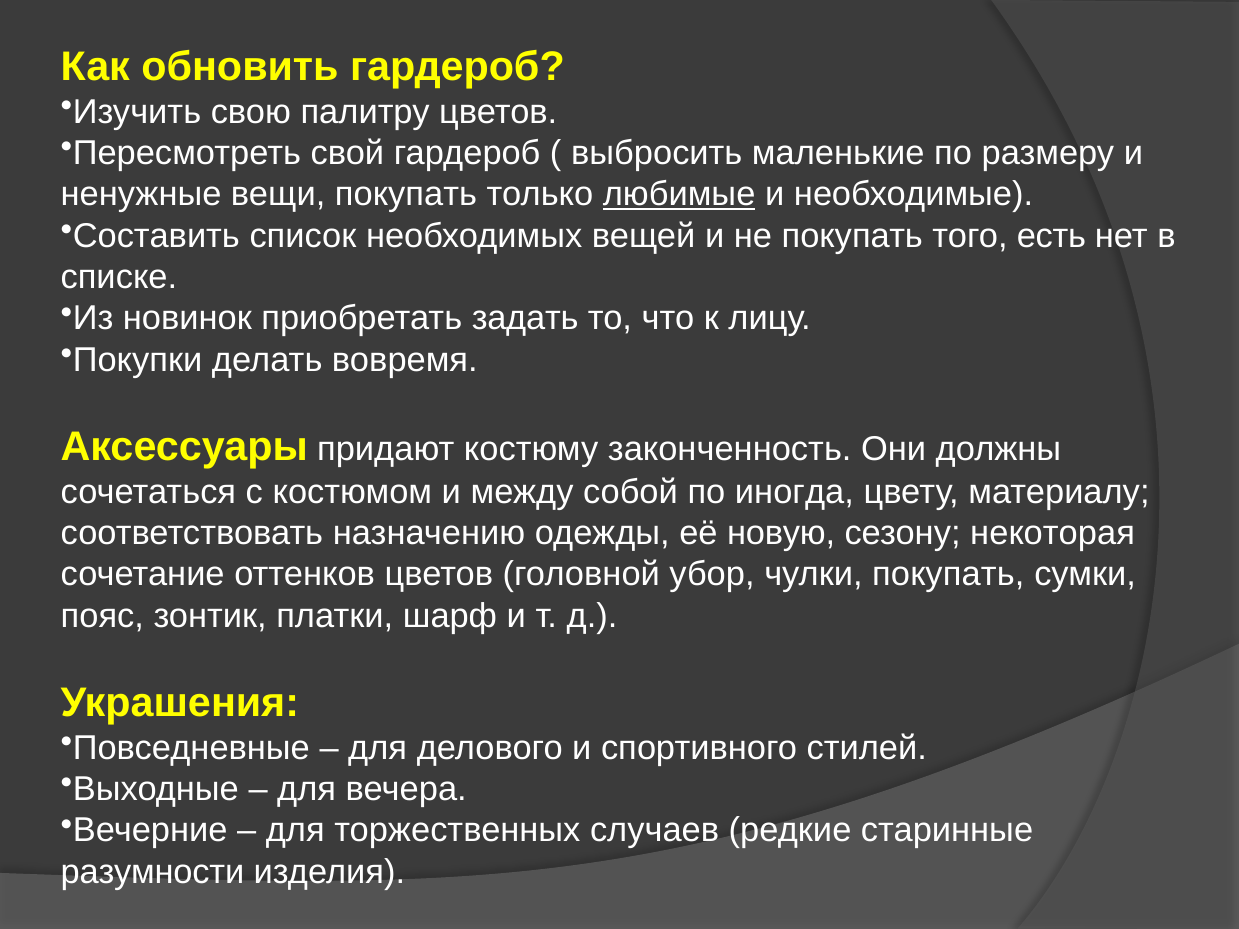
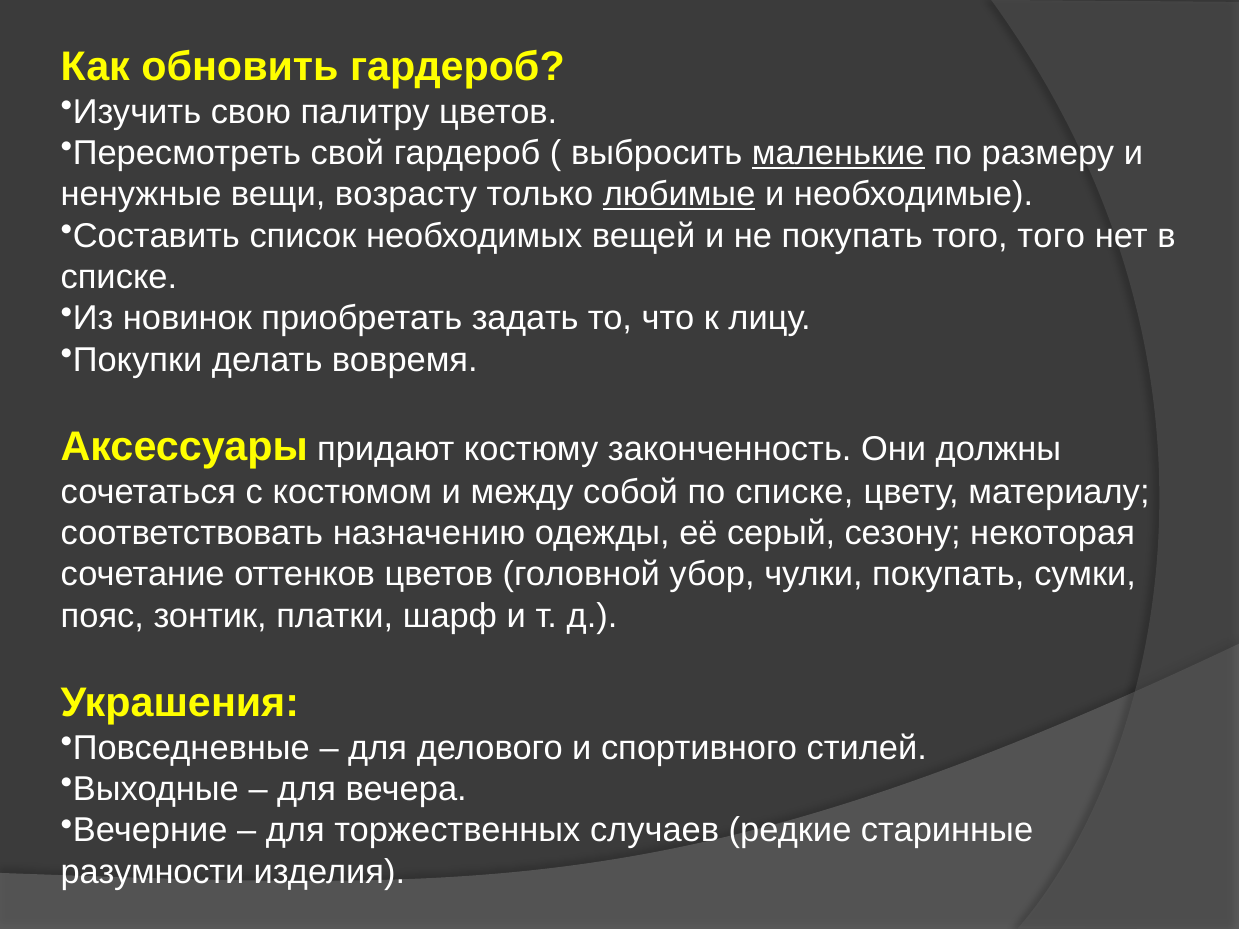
маленькие underline: none -> present (838, 153)
вещи покупать: покупать -> возрасту (406, 194)
того есть: есть -> того (1051, 236)
по иногда: иногда -> списке (794, 492)
новую: новую -> серый (781, 533)
